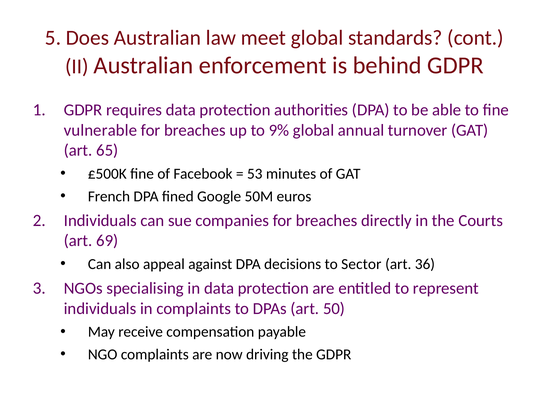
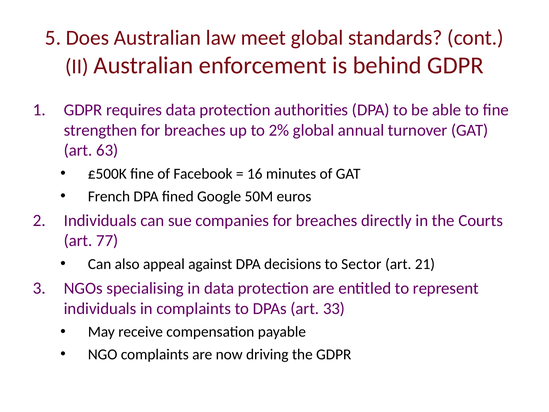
vulnerable: vulnerable -> strengthen (101, 130)
9%: 9% -> 2% (279, 130)
65: 65 -> 63 (107, 150)
53: 53 -> 16 (255, 174)
69: 69 -> 77 (107, 241)
36: 36 -> 21 (425, 264)
50: 50 -> 33 (334, 308)
